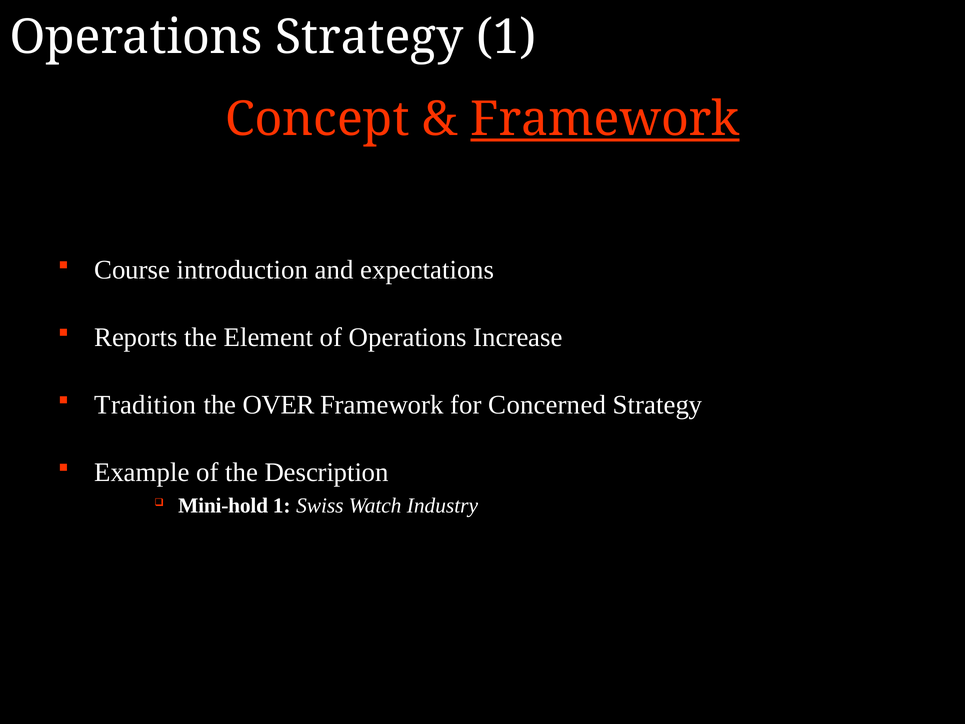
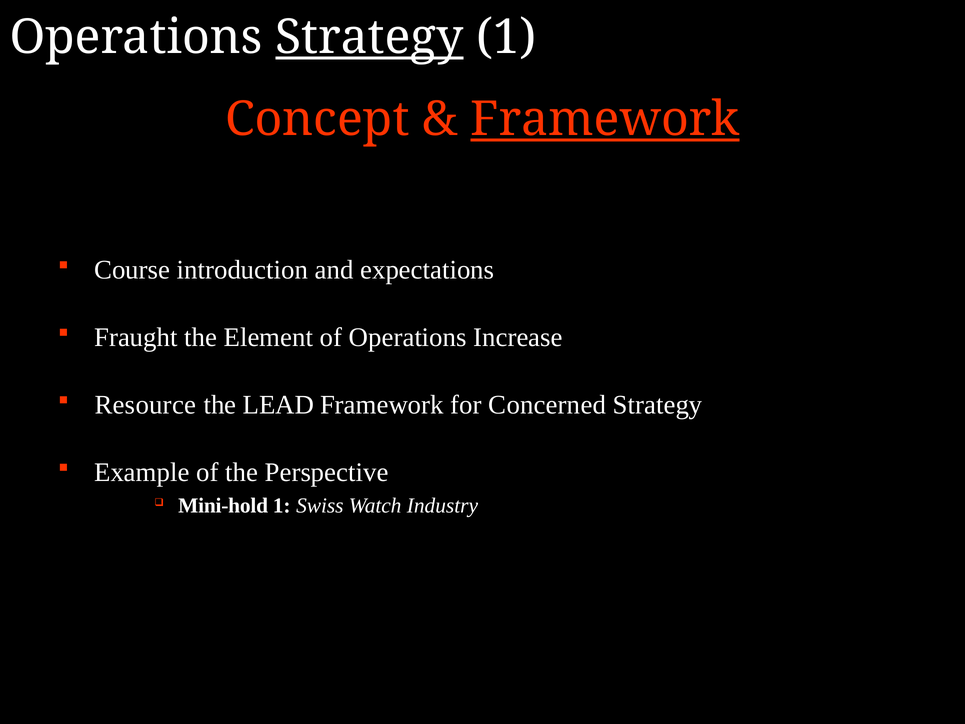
Strategy underline: none -> present (369, 37)
Reports: Reports -> Fraught (136, 337)
Tradition: Tradition -> Resource (145, 405)
OVER: OVER -> LEAD (278, 405)
Description: Description -> Perspective (327, 472)
